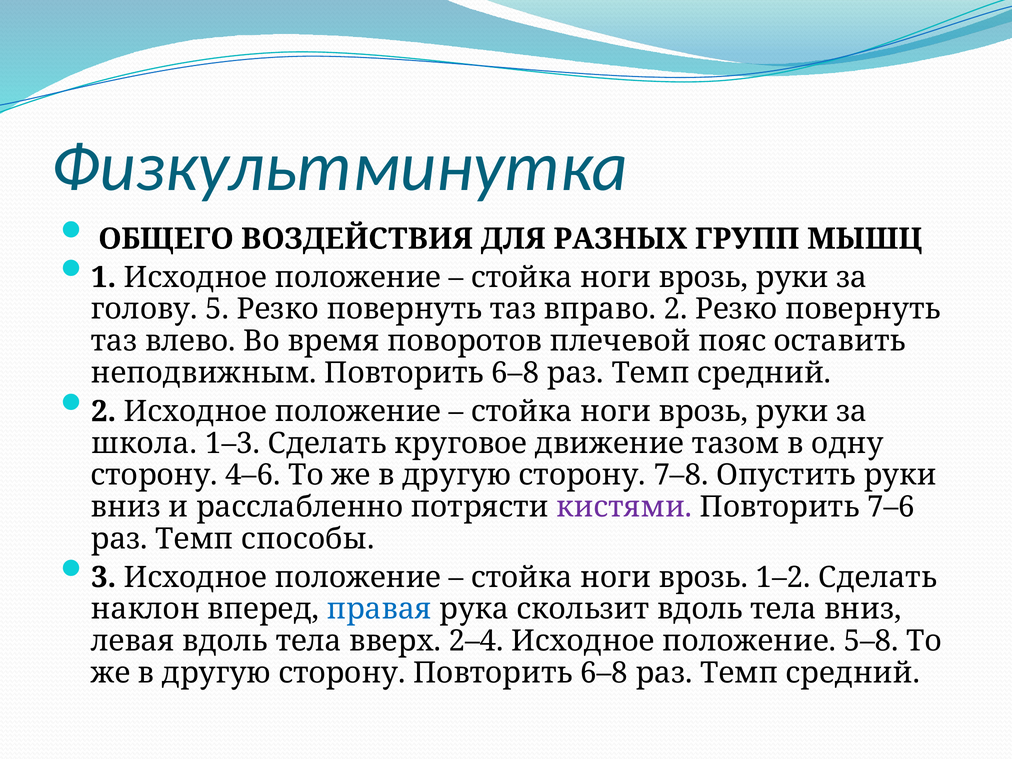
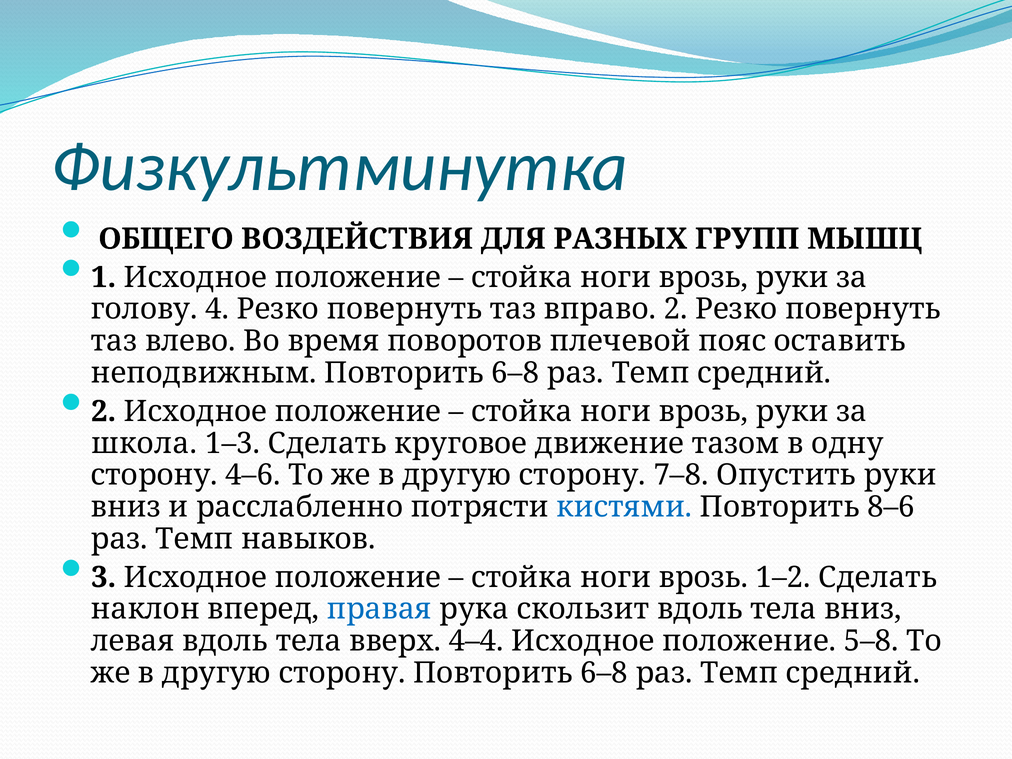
5: 5 -> 4 (217, 309)
кистями colour: purple -> blue (624, 507)
7–6: 7–6 -> 8–6 (891, 507)
способы: способы -> навыков (308, 539)
2–4: 2–4 -> 4–4 (476, 641)
